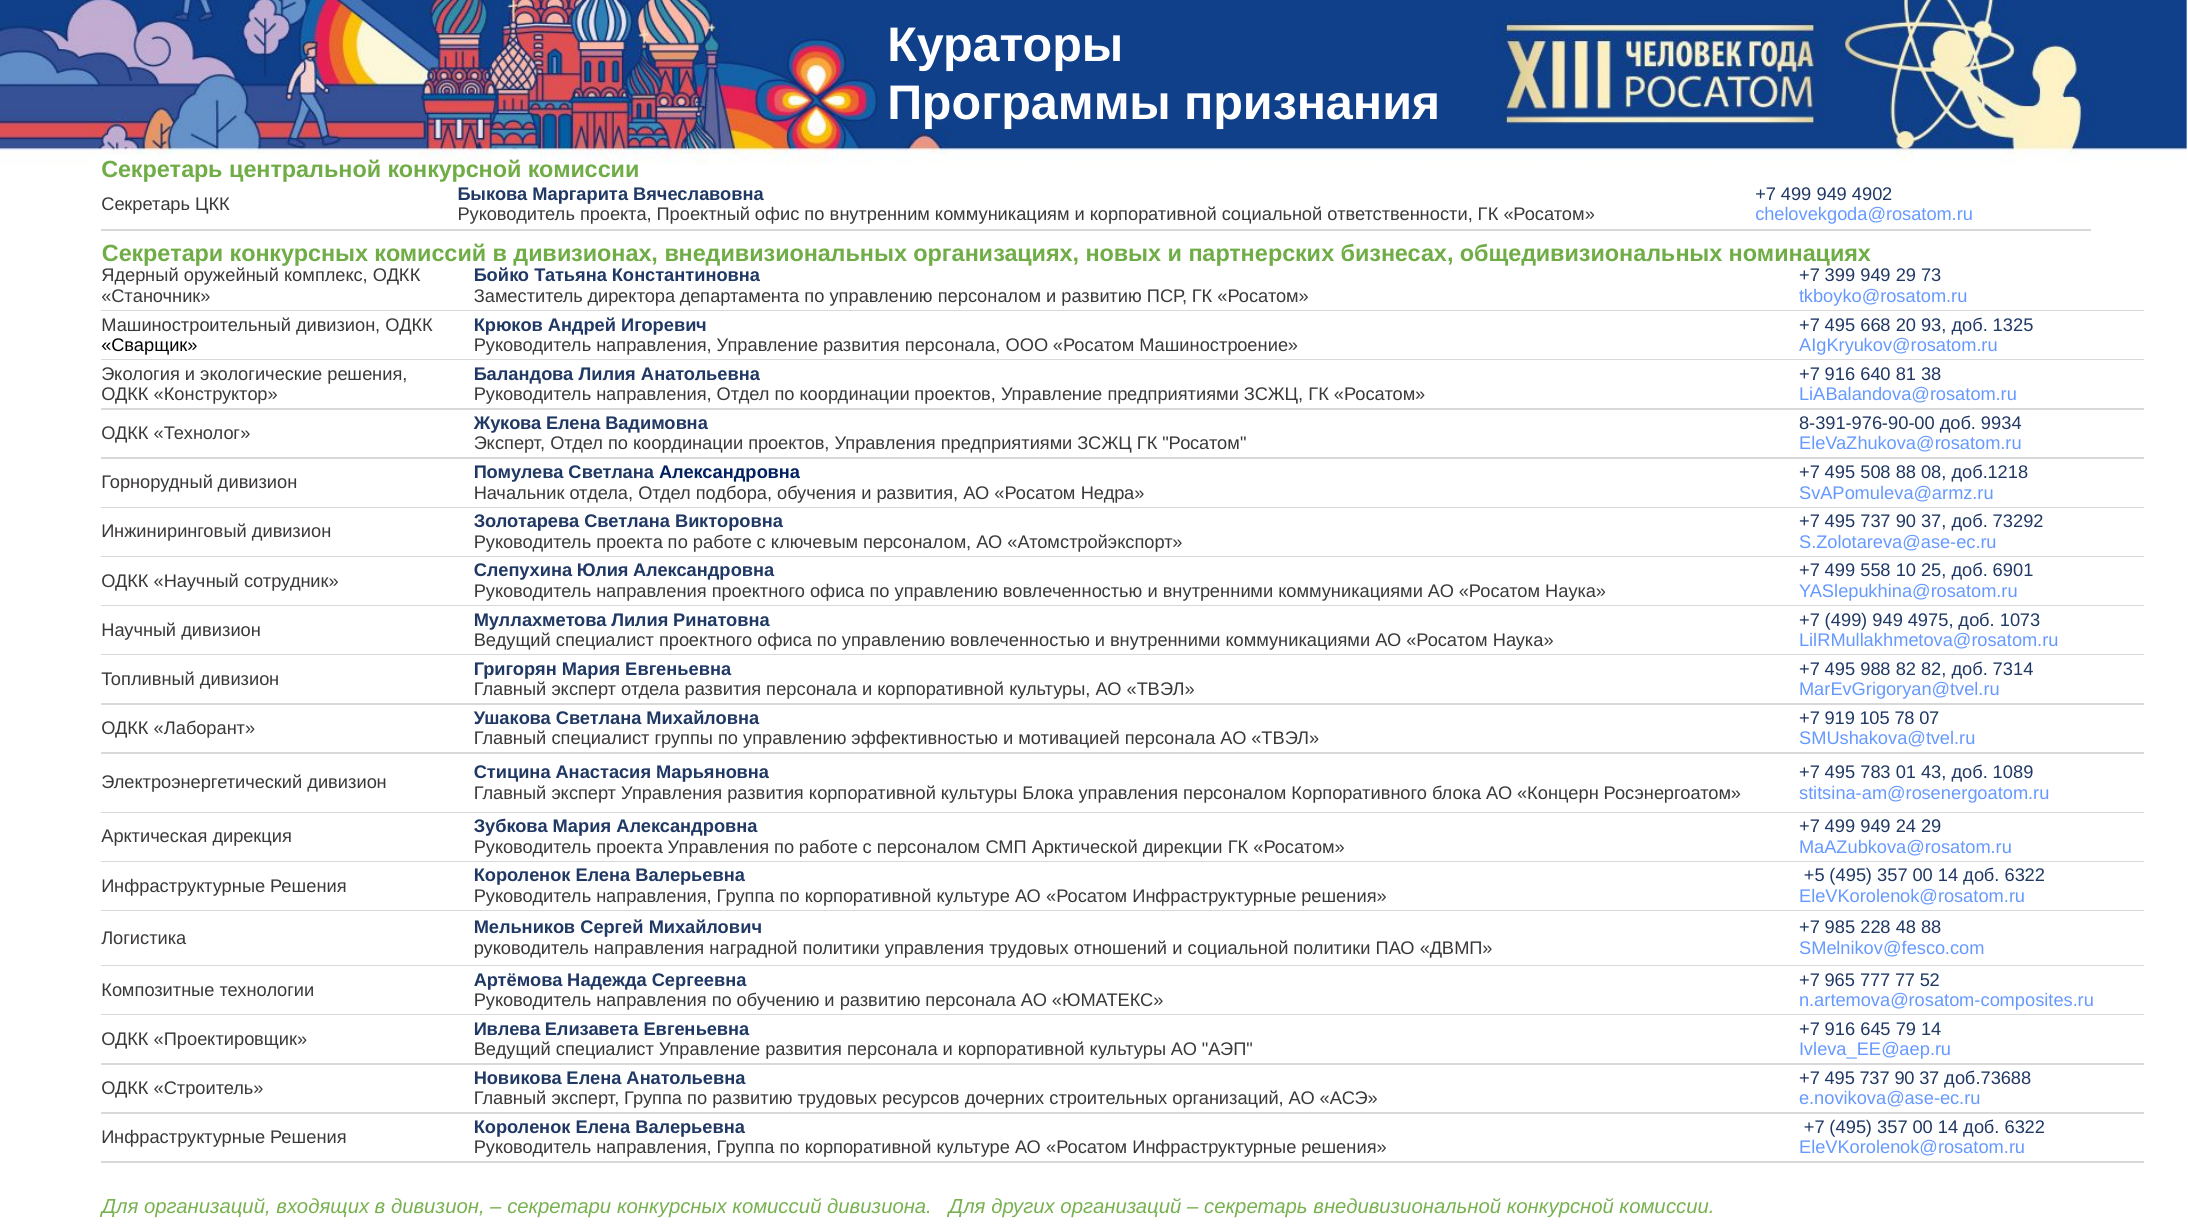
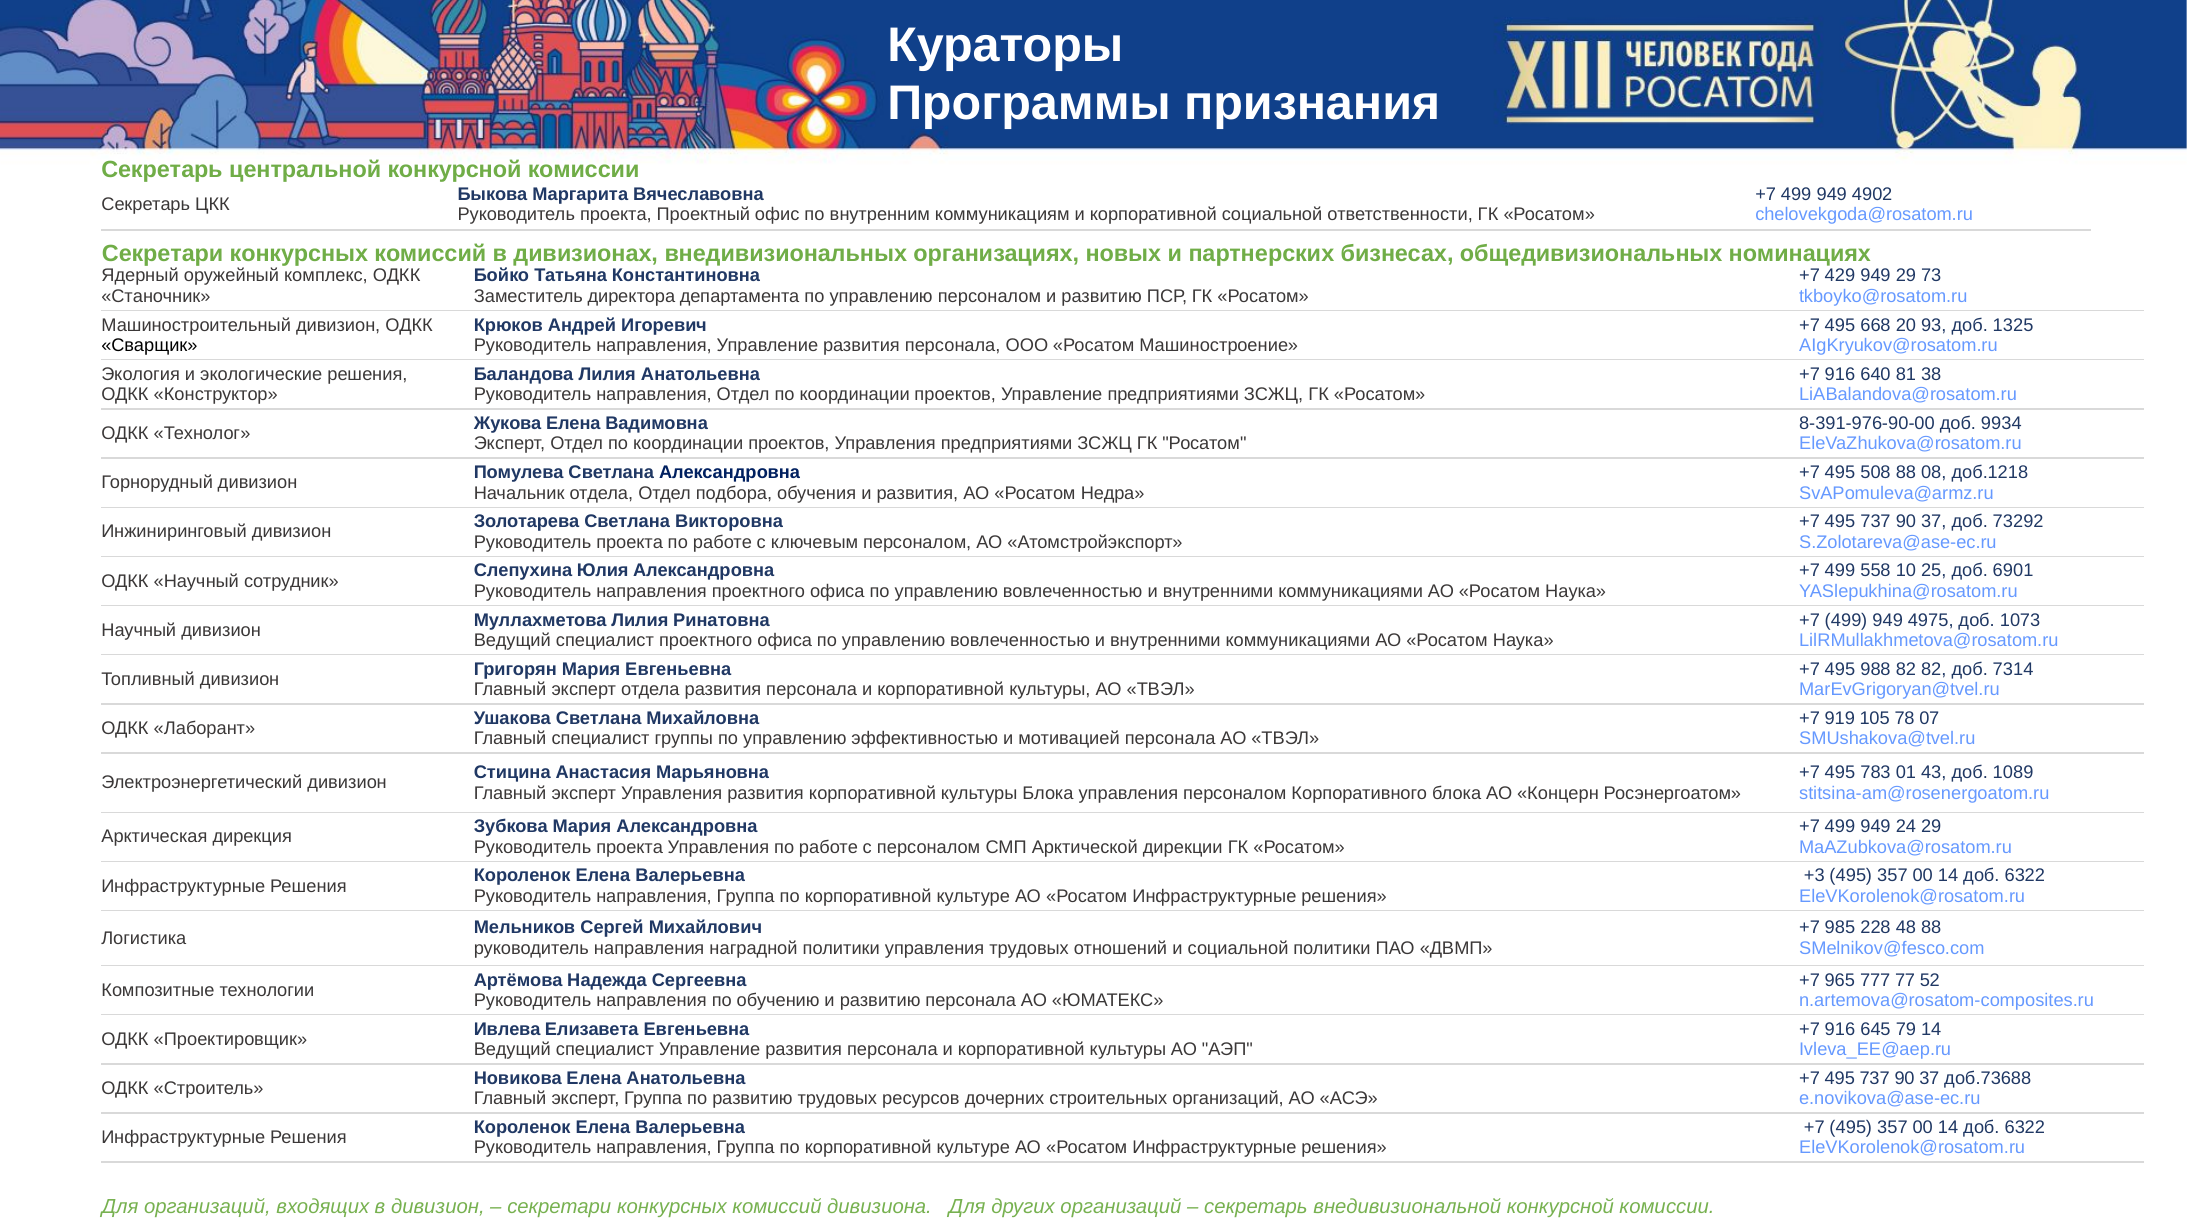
399: 399 -> 429 (1840, 276)
+5: +5 -> +3 (1814, 876)
